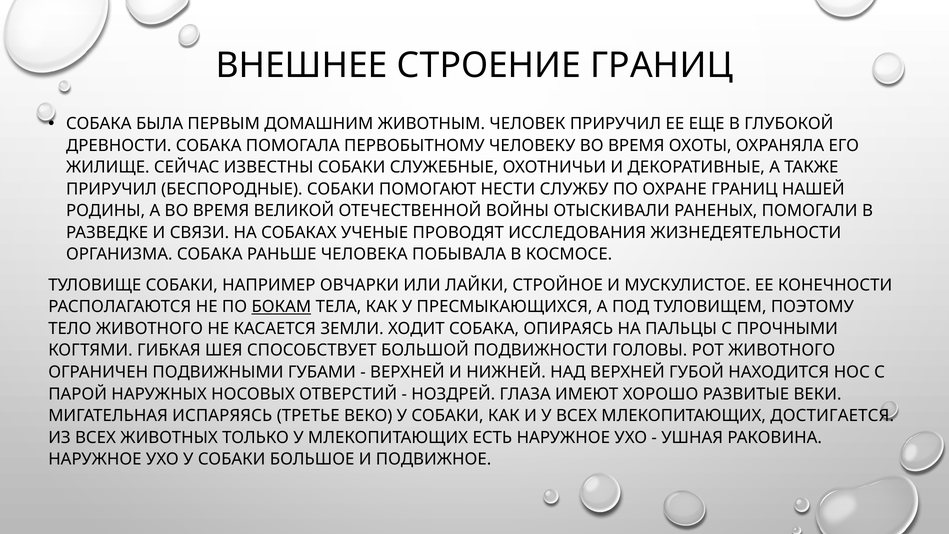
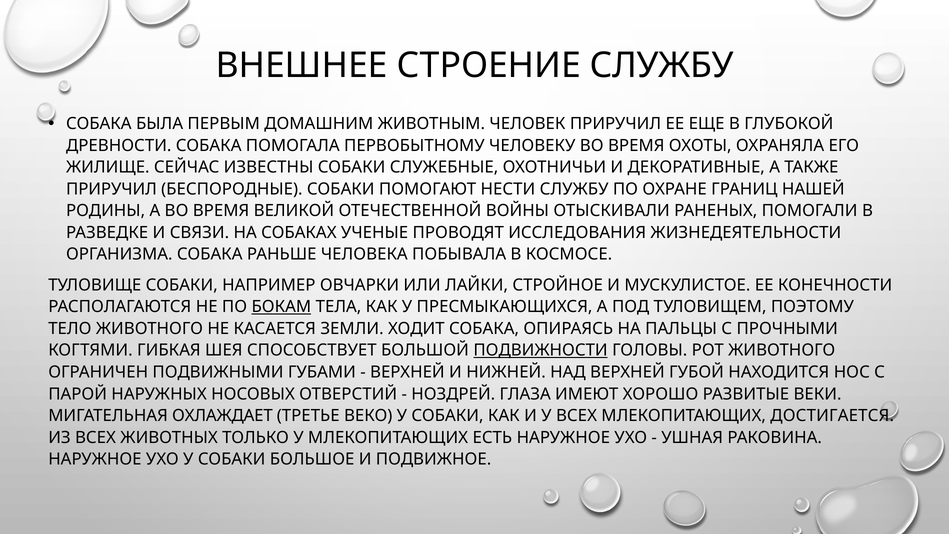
СТРОЕНИЕ ГРАНИЦ: ГРАНИЦ -> СЛУЖБУ (662, 66)
ПОДВИЖНОСТИ underline: none -> present (541, 350)
ИСПАРЯЯСЬ: ИСПАРЯЯСЬ -> ОХЛАЖДАЕТ (222, 416)
